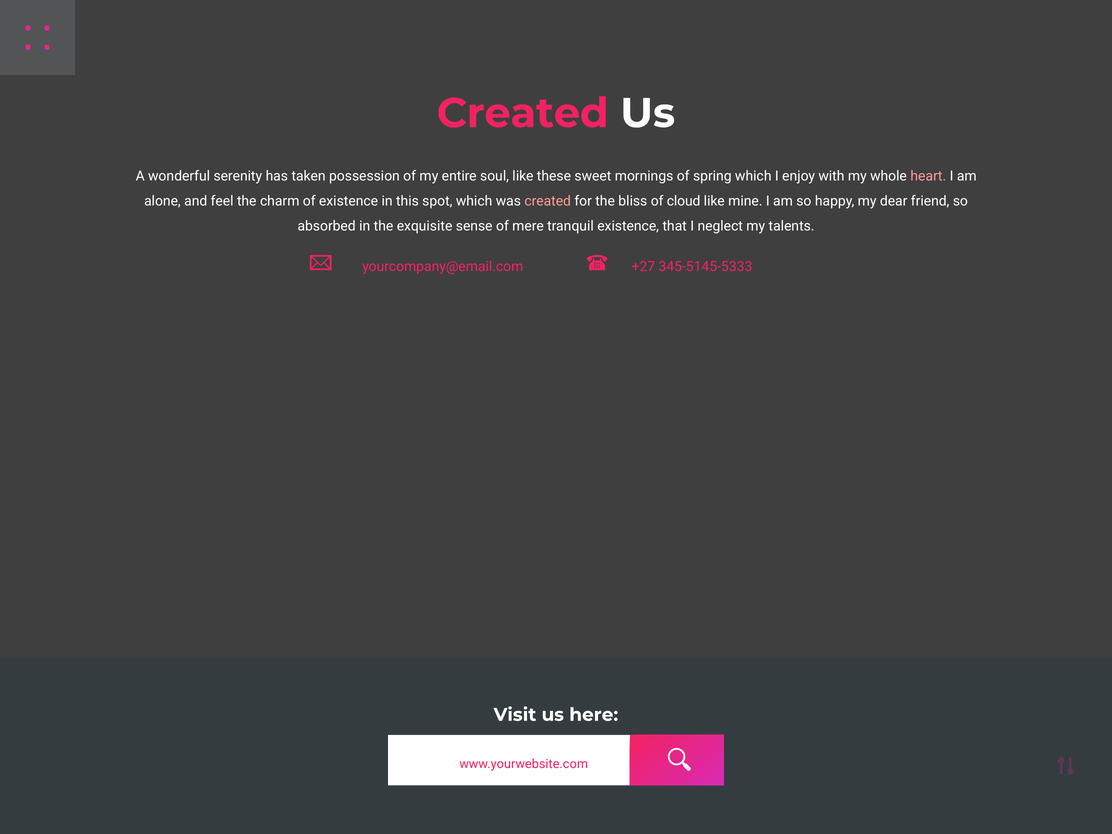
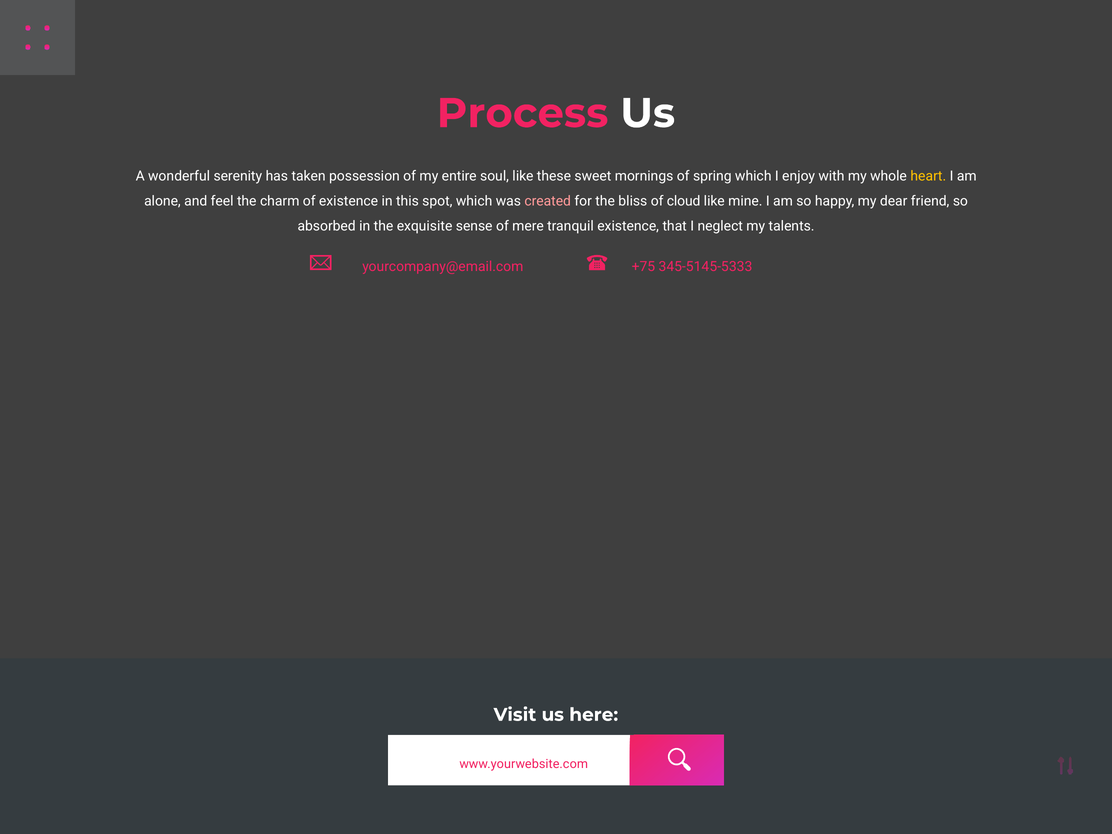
Created: Created -> Process (523, 113)
heart colour: pink -> yellow (928, 176)
+27: +27 -> +75 (643, 267)
